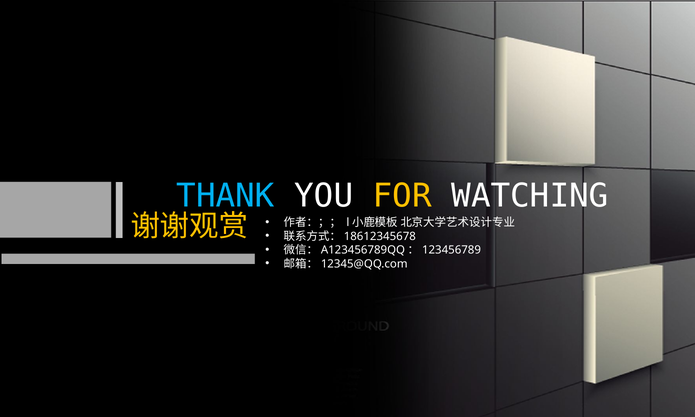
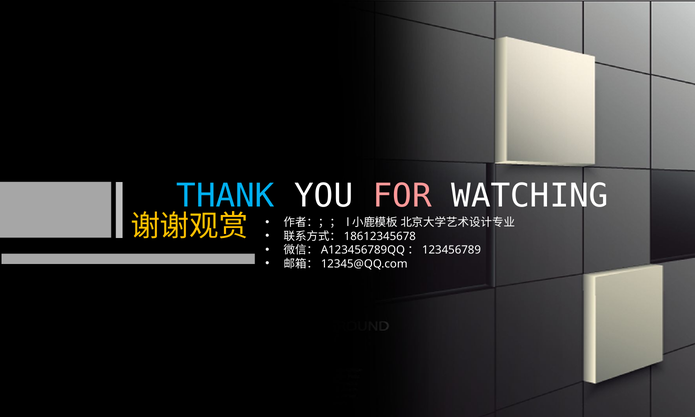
FOR colour: yellow -> pink (402, 196)
